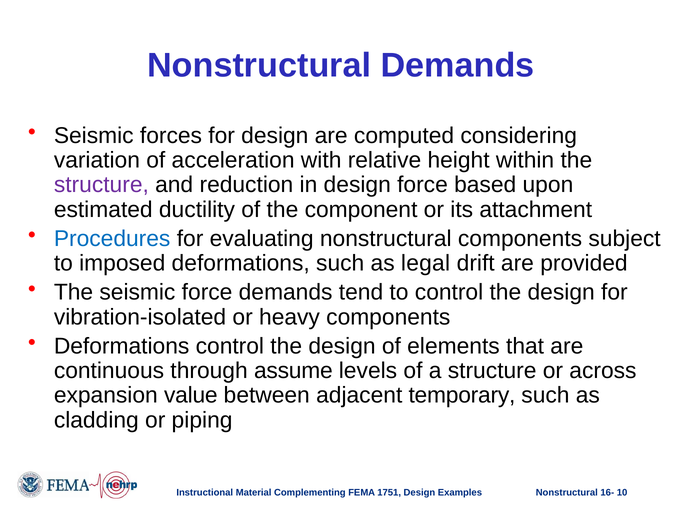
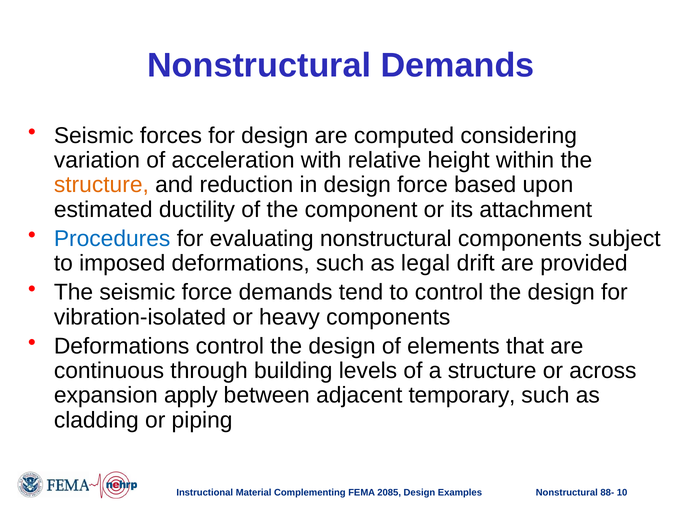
structure colour: purple -> orange (101, 185)
assume: assume -> building (293, 371)
value: value -> apply (191, 395)
1751: 1751 -> 2085 (389, 493)
16-: 16- -> 88- (607, 493)
